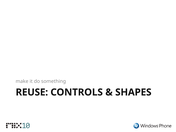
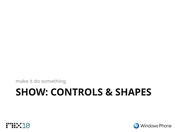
REUSE: REUSE -> SHOW (32, 92)
